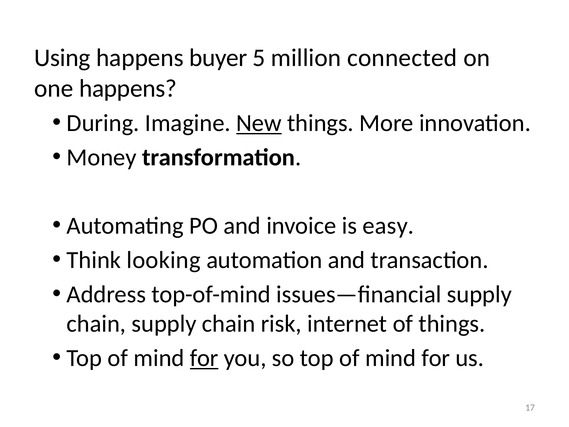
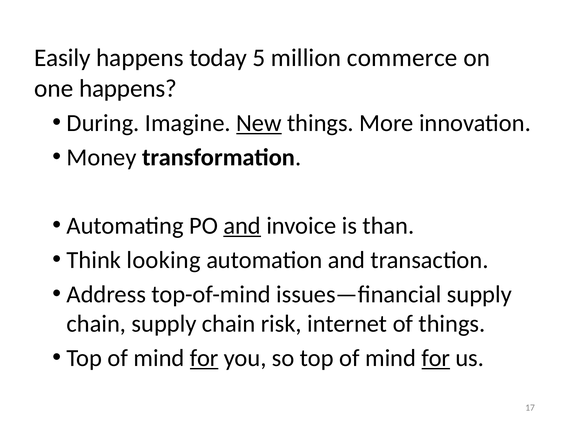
Using: Using -> Easily (62, 58)
buyer: buyer -> today (218, 58)
connected: connected -> commerce (402, 58)
and underline: none -> present (242, 226)
easy: easy -> than (388, 226)
for underline: none -> present (436, 358)
